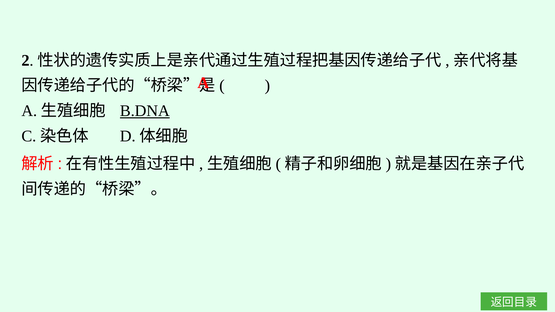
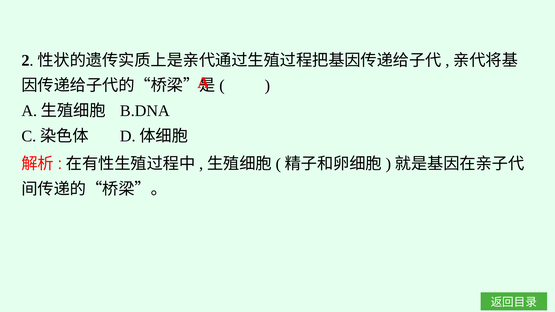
B.DNA underline: present -> none (145, 111)
